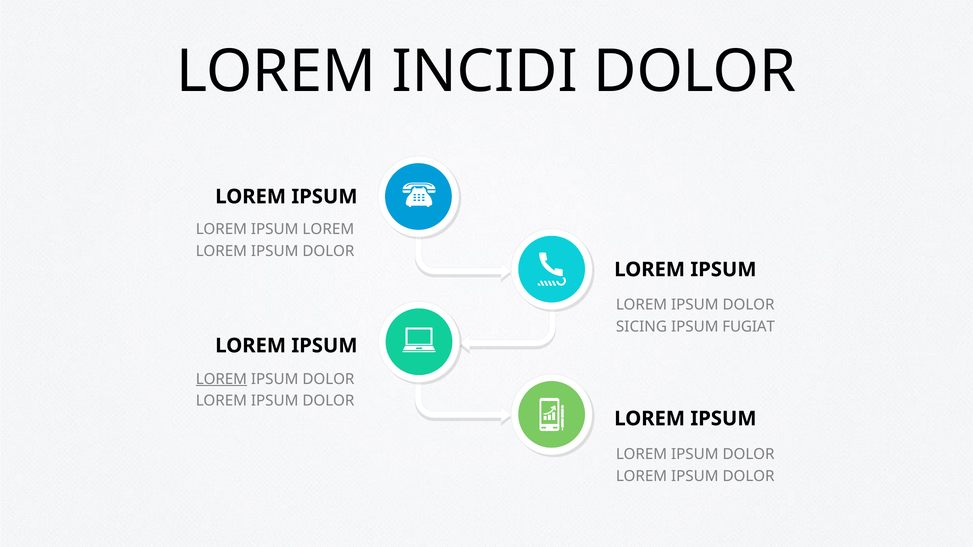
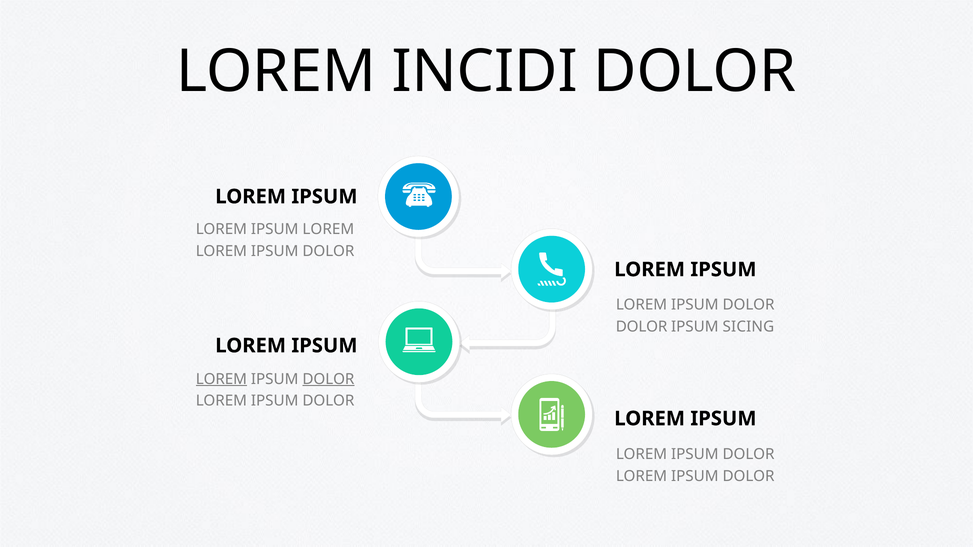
SICING: SICING -> DOLOR (642, 327)
FUGIAT: FUGIAT -> SICING (748, 327)
DOLOR underline: none -> present (328, 379)
